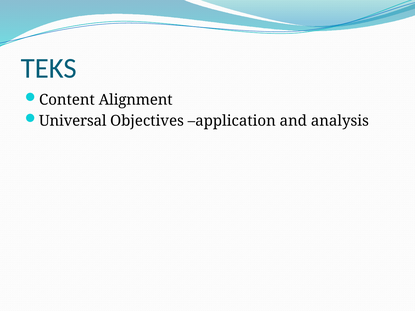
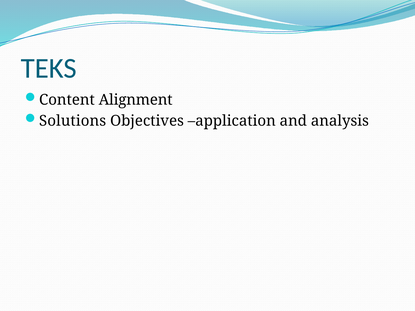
Universal: Universal -> Solutions (73, 121)
